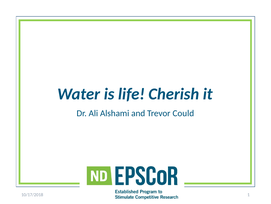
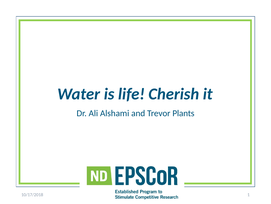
Could: Could -> Plants (183, 113)
